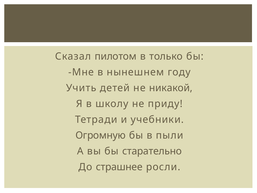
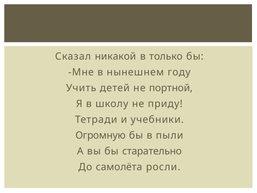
пилотом: пилотом -> никакой (116, 56)
никакой: никакой -> портной (171, 88)
страшнее: страшнее -> самолёта (119, 167)
